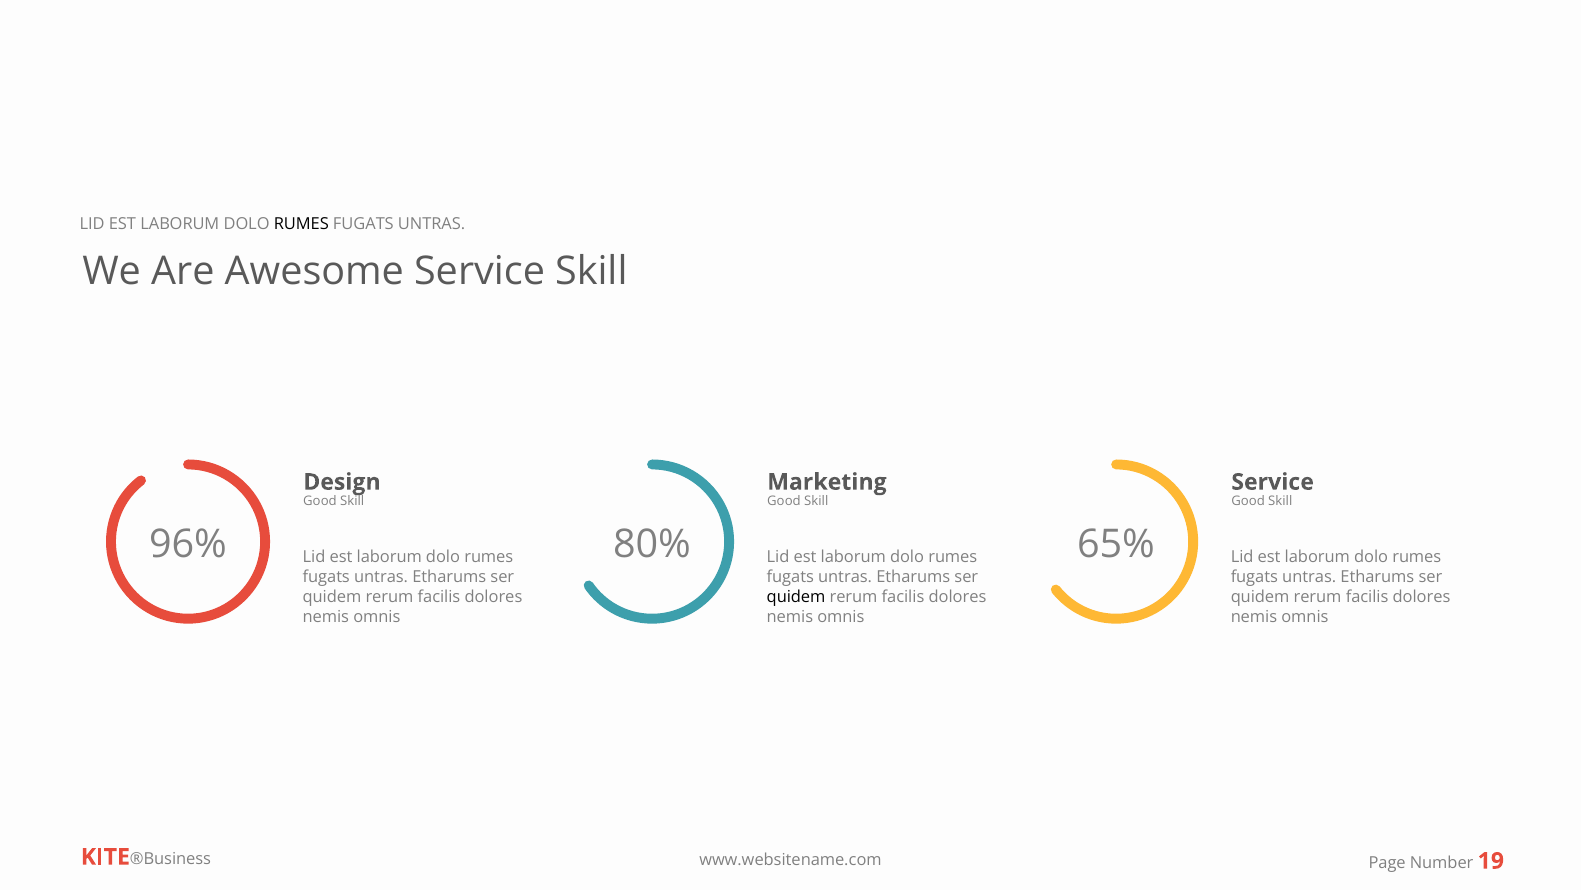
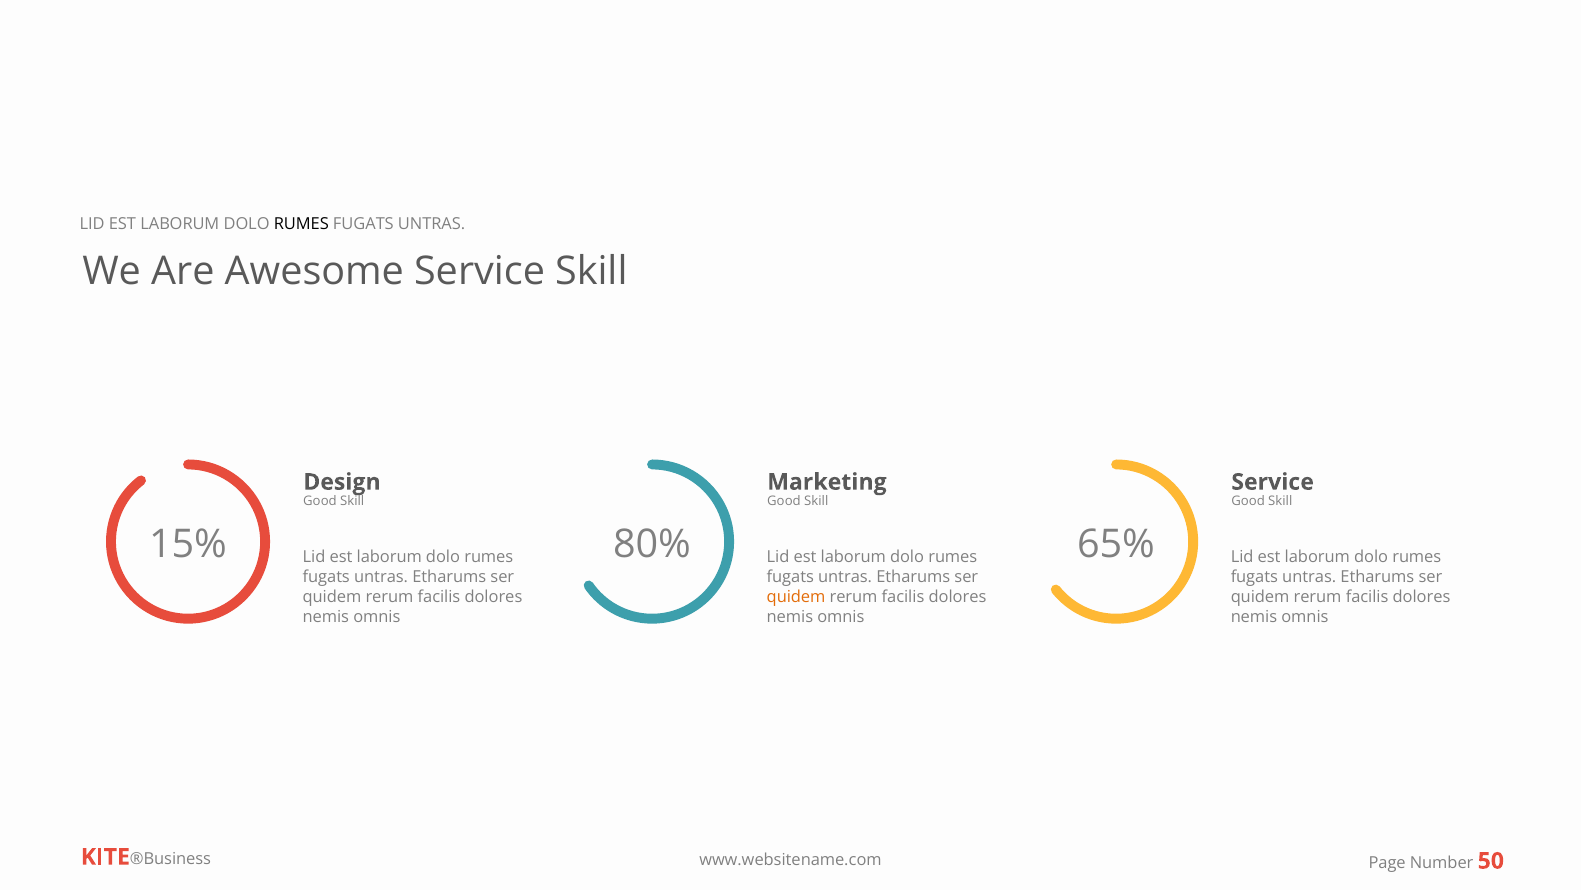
96%: 96% -> 15% (188, 544)
quidem colour: black -> orange (796, 597)
19: 19 -> 50 (1491, 860)
